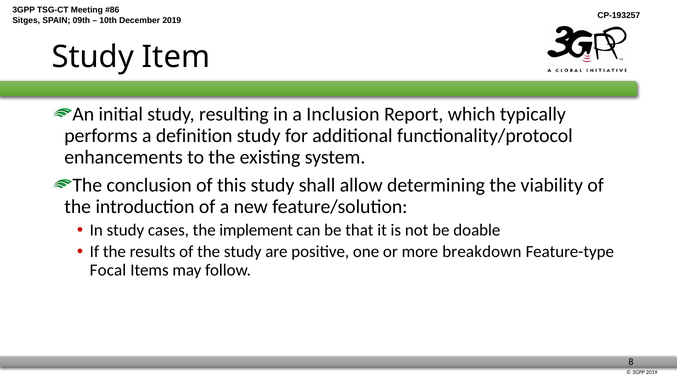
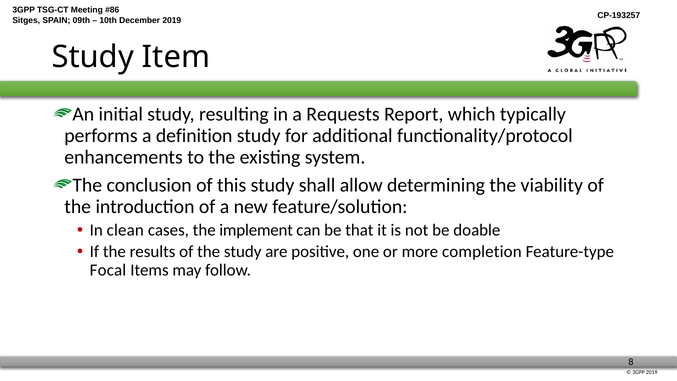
Inclusion: Inclusion -> Requests (343, 114)
In study: study -> clean (125, 230)
breakdown: breakdown -> completion (482, 252)
